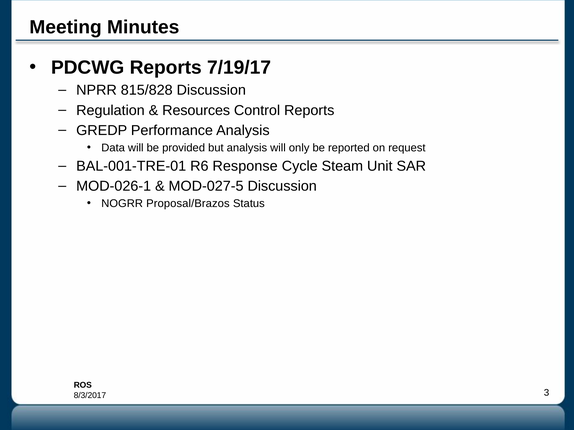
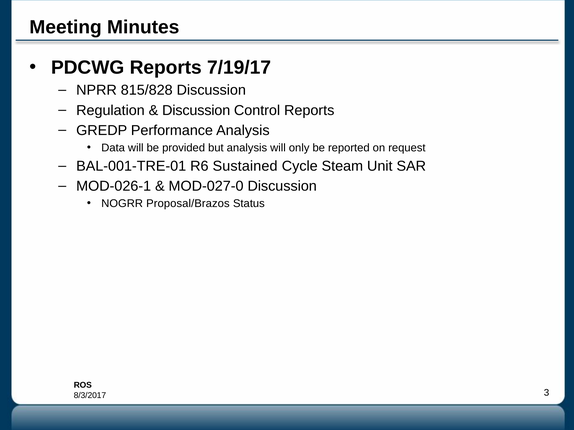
Resources: Resources -> Discussion (196, 110)
Response: Response -> Sustained (245, 166)
MOD-027-5: MOD-027-5 -> MOD-027-0 (206, 186)
